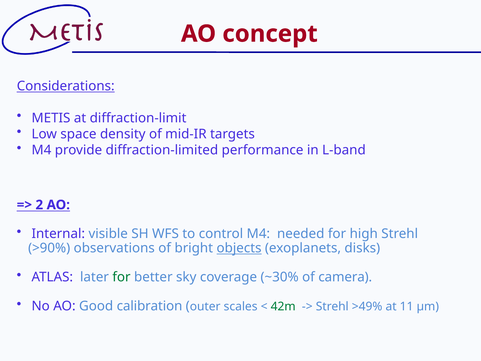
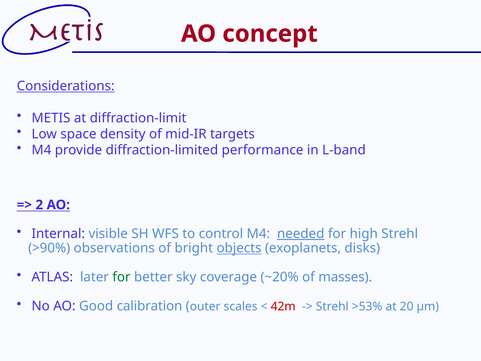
needed underline: none -> present (301, 234)
~30%: ~30% -> ~20% (280, 277)
camera: camera -> masses (345, 277)
42m colour: green -> red (283, 306)
>49%: >49% -> >53% (367, 306)
11: 11 -> 20 (407, 306)
